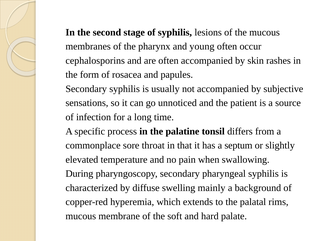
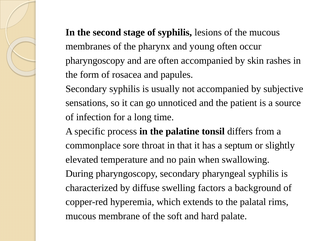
cephalosporins: cephalosporins -> pharyngoscopy (95, 61)
mainly: mainly -> factors (212, 188)
